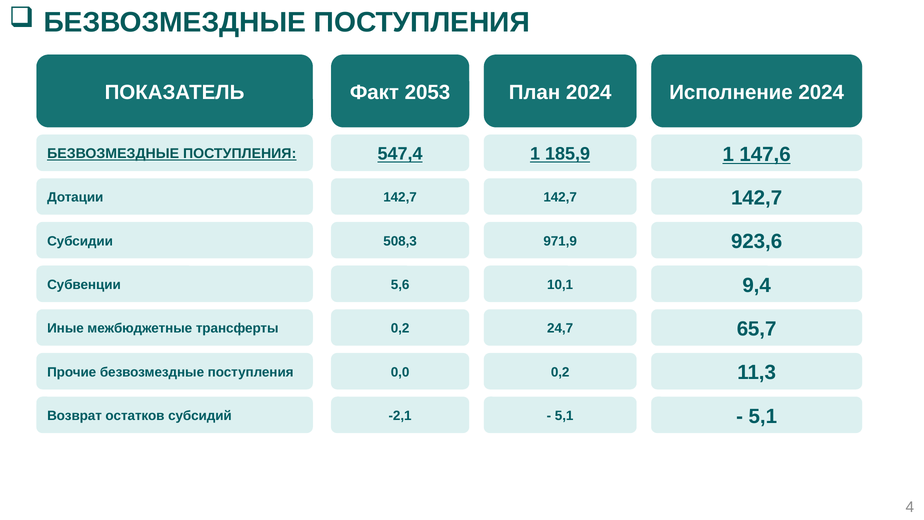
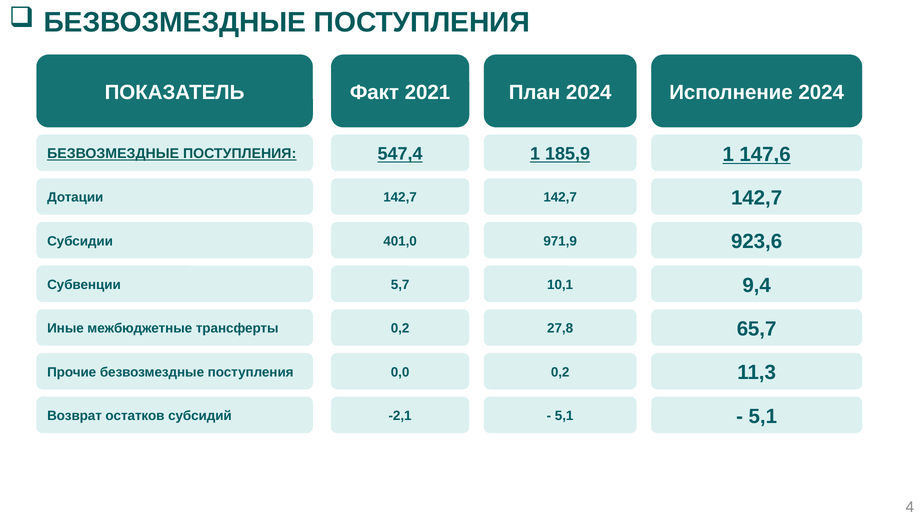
2053: 2053 -> 2021 (427, 92)
508,3: 508,3 -> 401,0 (400, 241)
5,6: 5,6 -> 5,7 (400, 285)
24,7: 24,7 -> 27,8 (560, 328)
